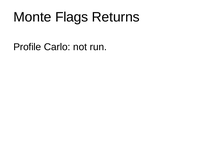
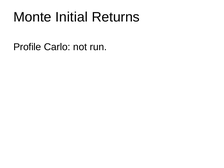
Flags: Flags -> Initial (72, 17)
